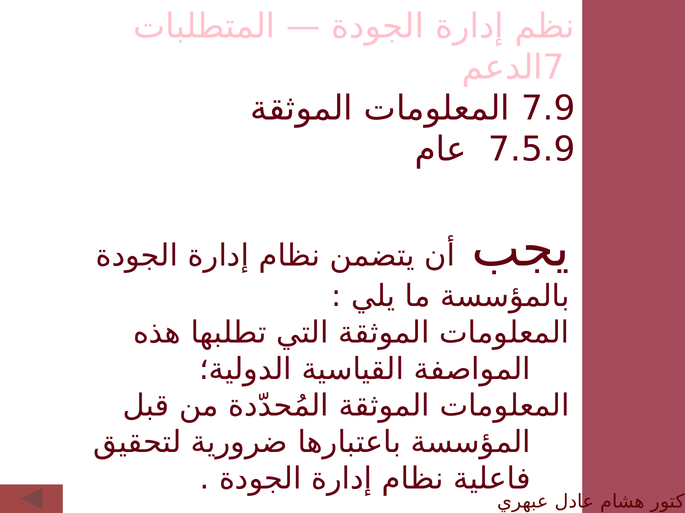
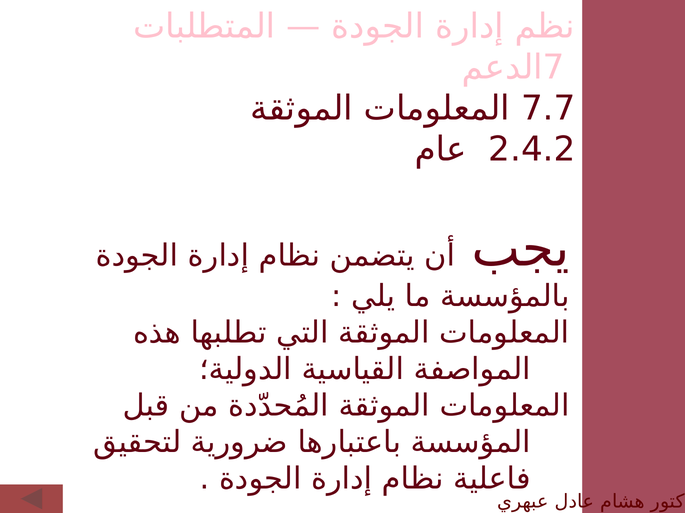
7.9: 7.9 -> 7.7 (548, 108)
7.5.9: 7.5.9 -> 2.4.2 (532, 150)
